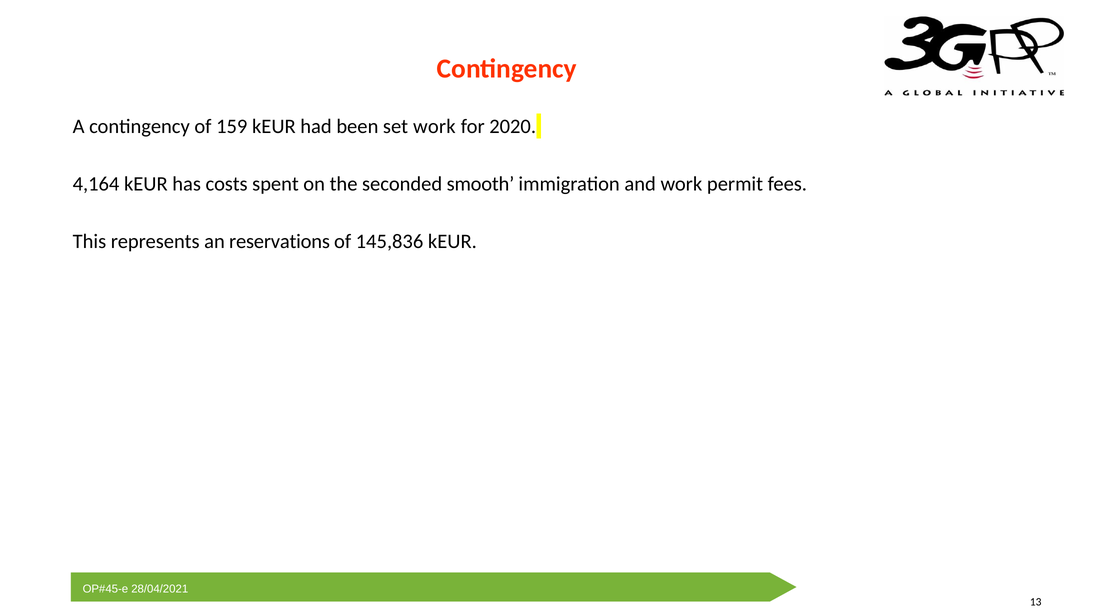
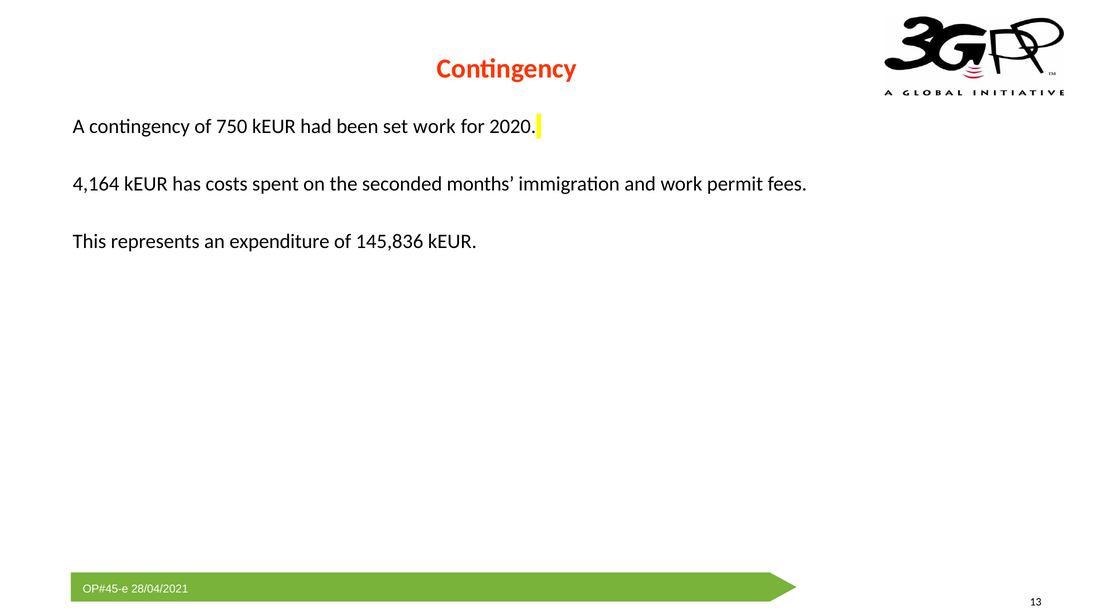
159: 159 -> 750 (232, 126)
smooth: smooth -> months (480, 184)
reservations: reservations -> expenditure (279, 241)
